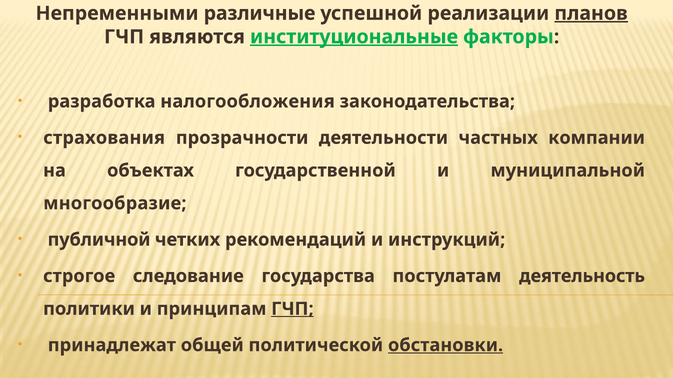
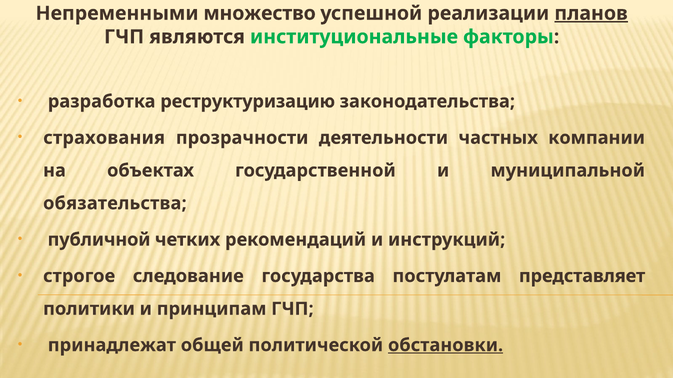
различные: различные -> множество (260, 13)
институциональные underline: present -> none (354, 37)
налогообложения: налогообложения -> реструктуризацию (248, 102)
многообразие: многообразие -> обязательства (115, 204)
деятельность: деятельность -> представляет (582, 276)
ГЧП underline: present -> none (292, 309)
